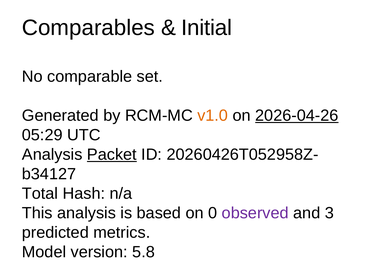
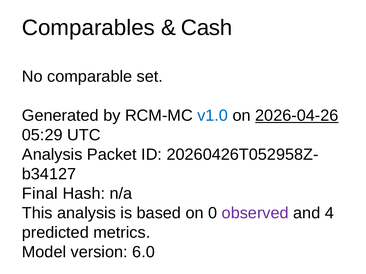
Initial: Initial -> Cash (207, 28)
v1.0 colour: orange -> blue (213, 116)
Packet underline: present -> none (112, 155)
Total: Total -> Final (40, 194)
3: 3 -> 4 (329, 213)
5.8: 5.8 -> 6.0 (144, 252)
